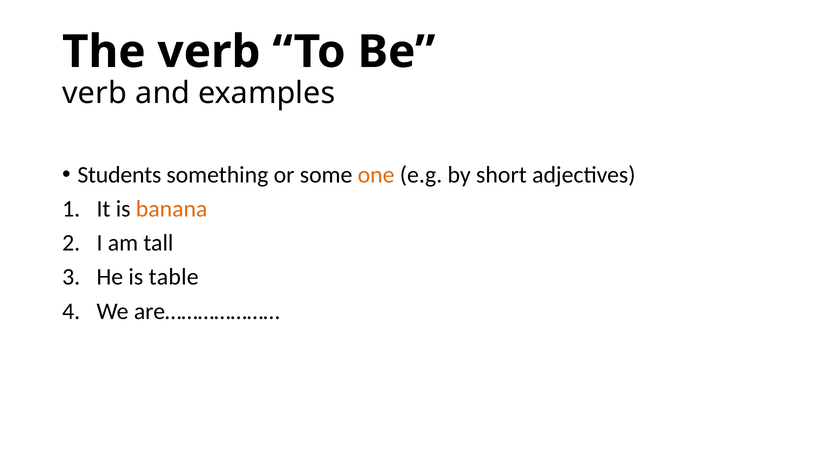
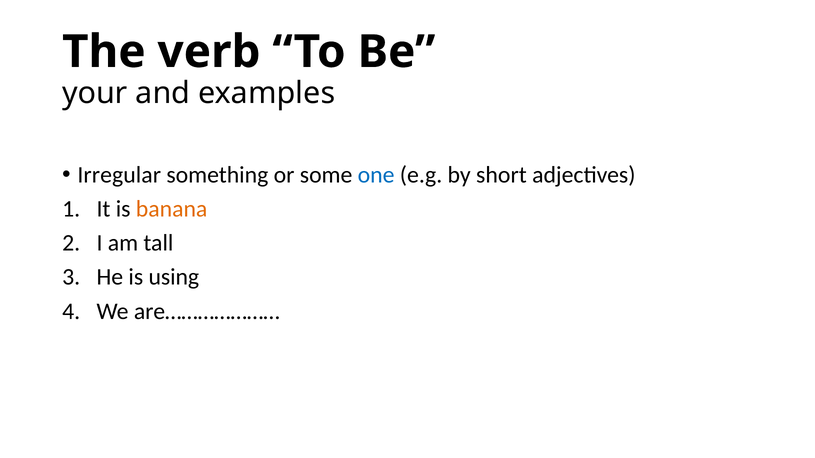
verb: verb -> your (95, 93)
Students: Students -> Irregular (119, 175)
one colour: orange -> blue (376, 175)
table: table -> using (174, 277)
